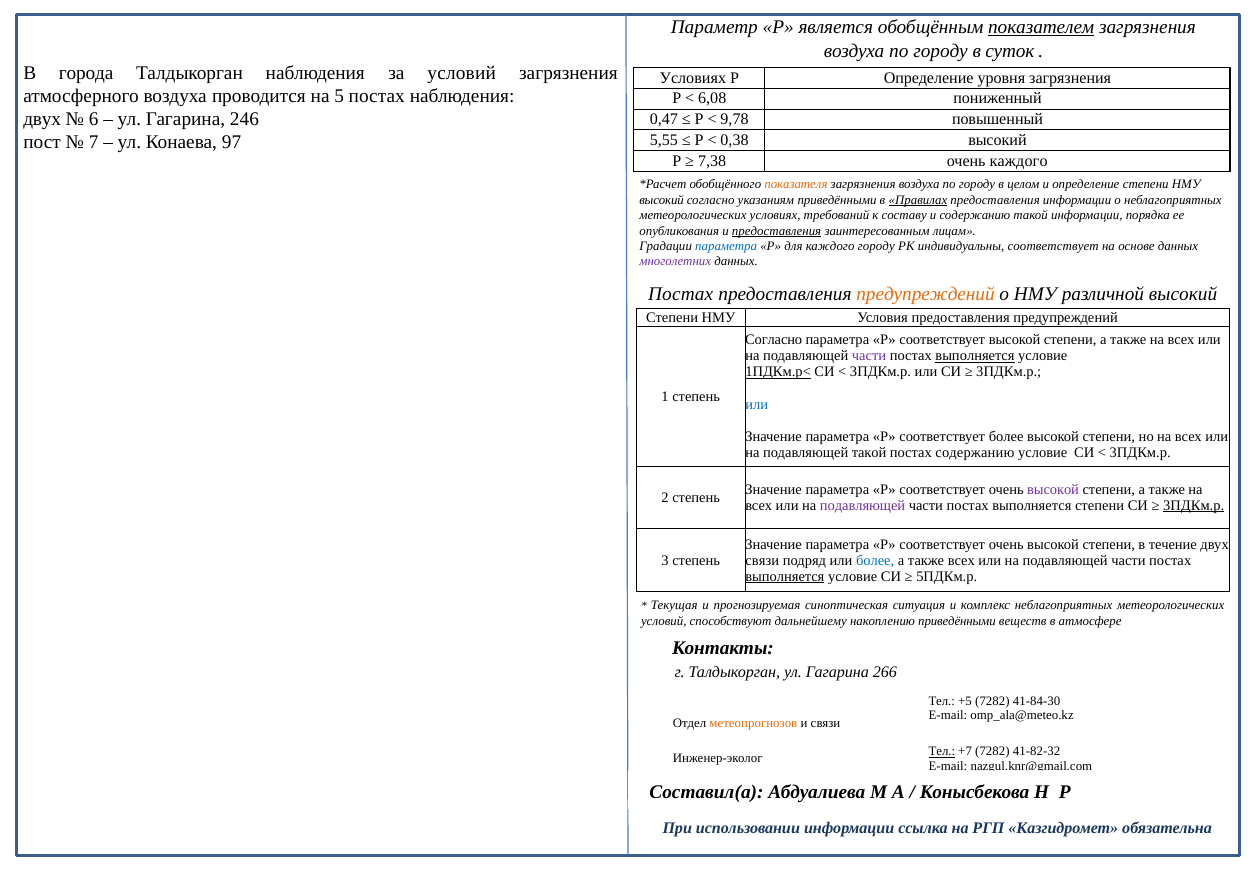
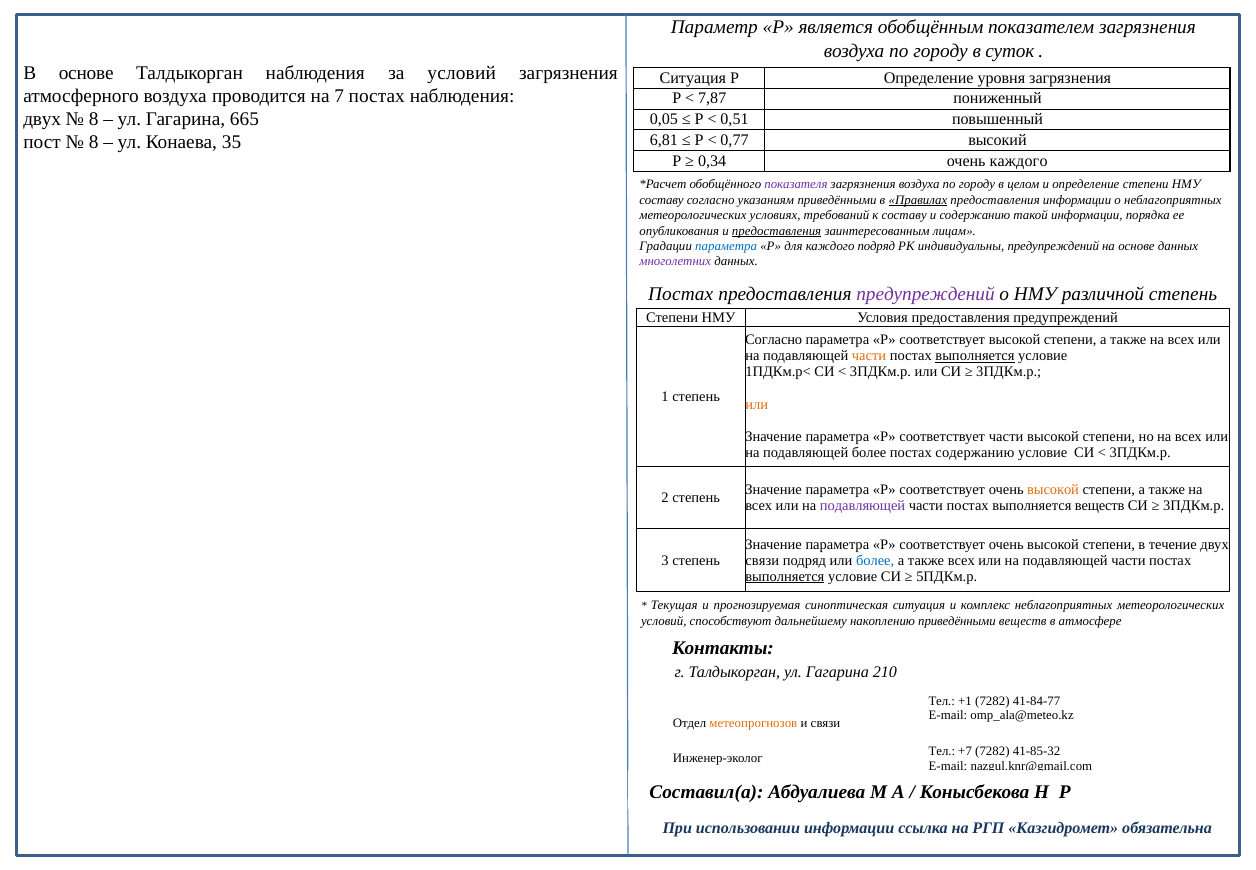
показателем underline: present -> none (1041, 28)
В города: города -> основе (86, 73)
Условиях: Условиях -> Ситуация (693, 78)
5: 5 -> 7 (339, 96)
6,08: 6,08 -> 7,87 (712, 98)
6: 6 -> 8 (94, 119)
246: 246 -> 665 (244, 119)
0,47: 0,47 -> 0,05 (664, 119)
9,78: 9,78 -> 0,51 (735, 119)
5,55: 5,55 -> 6,81 (664, 140)
0,38: 0,38 -> 0,77 (735, 140)
7: 7 -> 8 (94, 143)
97: 97 -> 35 (232, 143)
7,38: 7,38 -> 0,34 (712, 161)
показателя colour: orange -> purple (796, 184)
высокий: высокий -> составу (662, 200)
каждого городу: городу -> подряд (876, 246)
индивидуальны соответствует: соответствует -> предупреждений (1053, 246)
предупреждений colour: orange -> purple (926, 294)
различной высокий: высокий -> степень (1183, 294)
части colour: purple -> orange (869, 356)
1ПДКм.р< underline: present -> none (778, 372)
или colour: blue -> orange (757, 404)
соответствует более: более -> части (1006, 436)
подавляющей такой: такой -> более (869, 452)
высокой colour: purple -> orange (1053, 489)
выполняется степени: степени -> веществ (1100, 505)
3ПДКм.р underline: present -> none (1194, 505)
266: 266 -> 210 (885, 672)
+5: +5 -> +1 (965, 701)
41-84-30: 41-84-30 -> 41-84-77 (1037, 701)
Тел underline: present -> none (942, 751)
41-82-32: 41-82-32 -> 41-85-32 (1037, 751)
